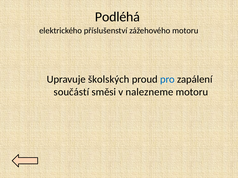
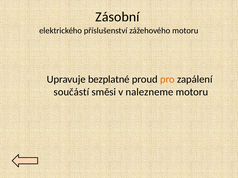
Podléhá: Podléhá -> Zásobní (117, 17)
školských: školských -> bezplatné (109, 80)
pro colour: blue -> orange (167, 80)
